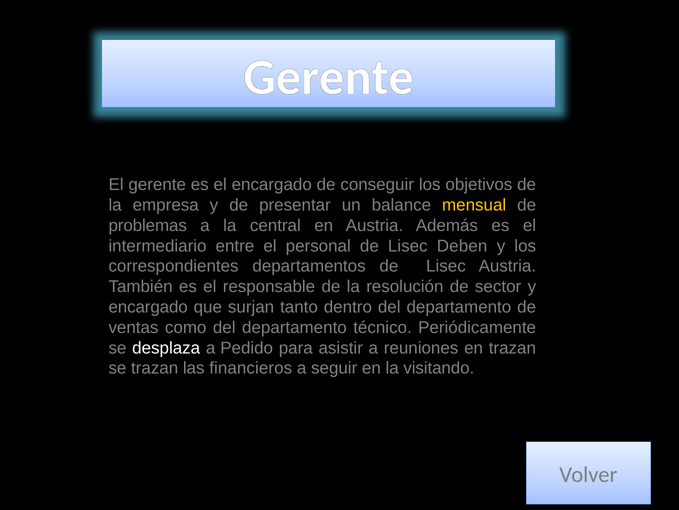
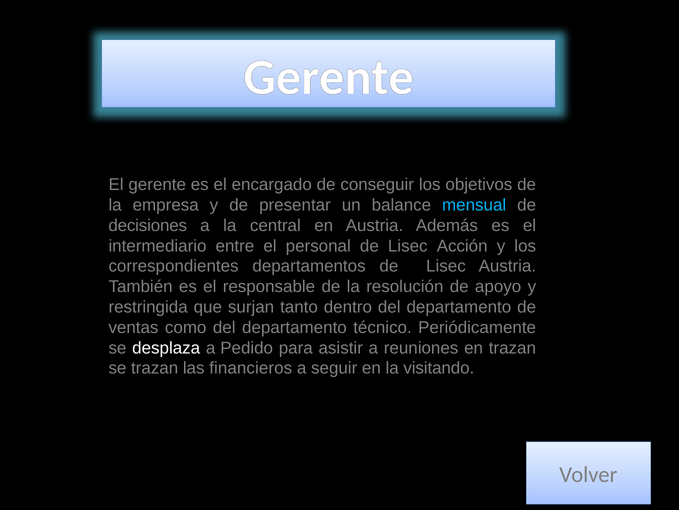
mensual colour: yellow -> light blue (474, 205)
problemas: problemas -> decisiones (148, 225)
Deben: Deben -> Acción (462, 246)
sector: sector -> apoyo (498, 286)
encargado: encargado -> restringida (148, 307)
